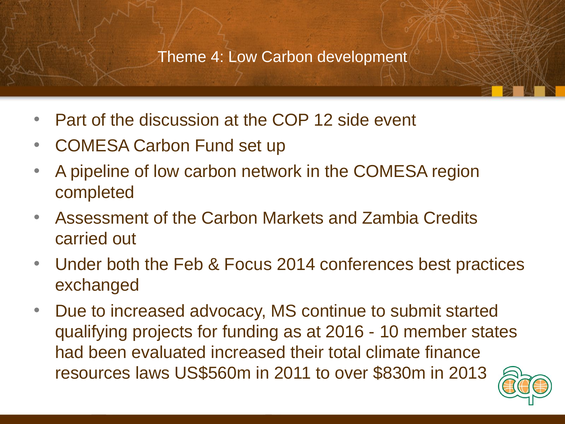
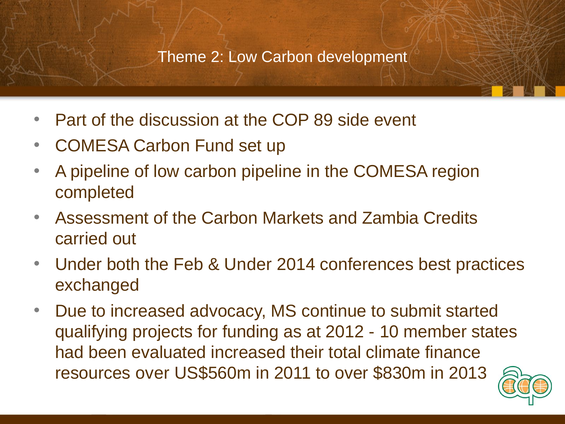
4: 4 -> 2 (217, 57)
12: 12 -> 89 (323, 120)
carbon network: network -> pipeline (272, 172)
Focus: Focus -> Under (248, 264)
2016: 2016 -> 2012 (345, 332)
resources laws: laws -> over (152, 373)
